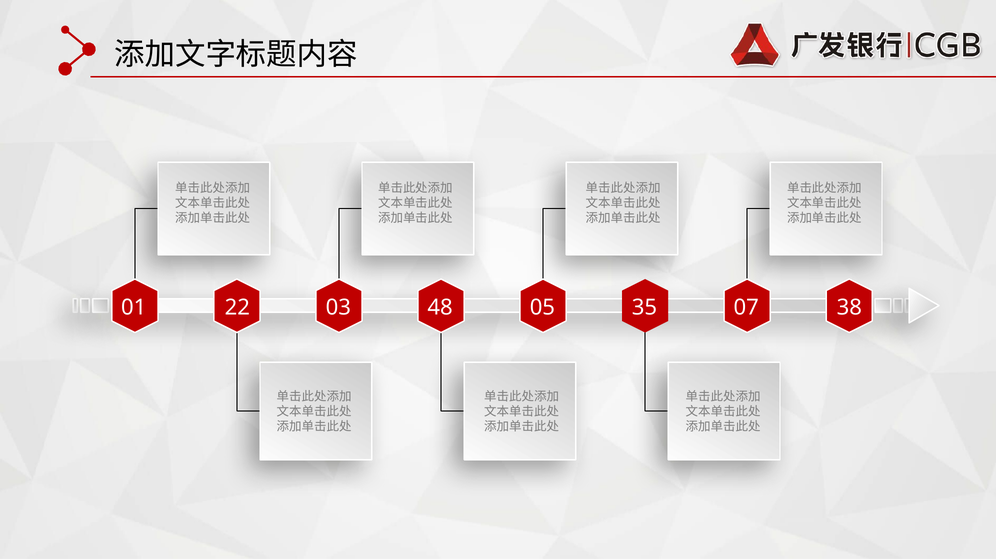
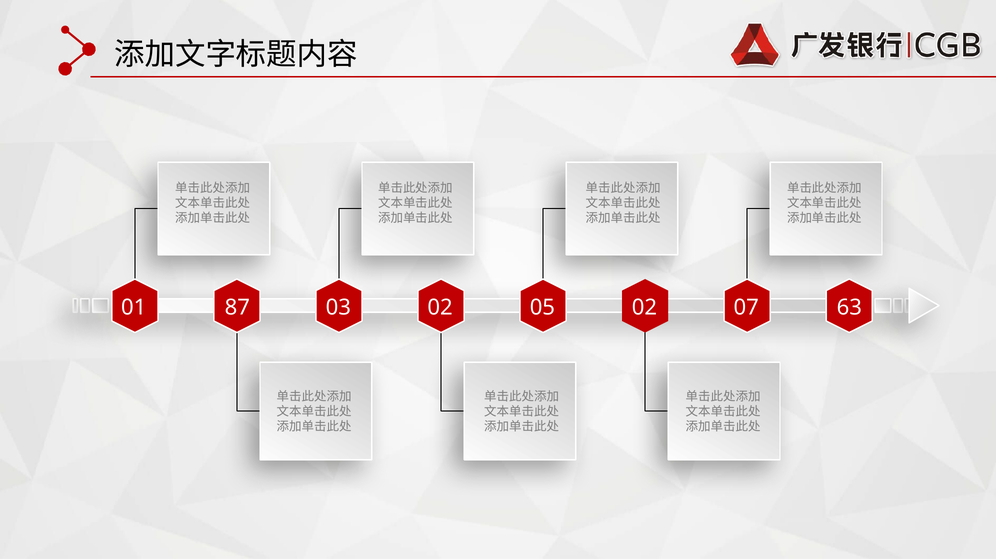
22: 22 -> 87 (237, 308)
03 48: 48 -> 02 (440, 308)
05 35: 35 -> 02 (644, 308)
38: 38 -> 63 (849, 308)
